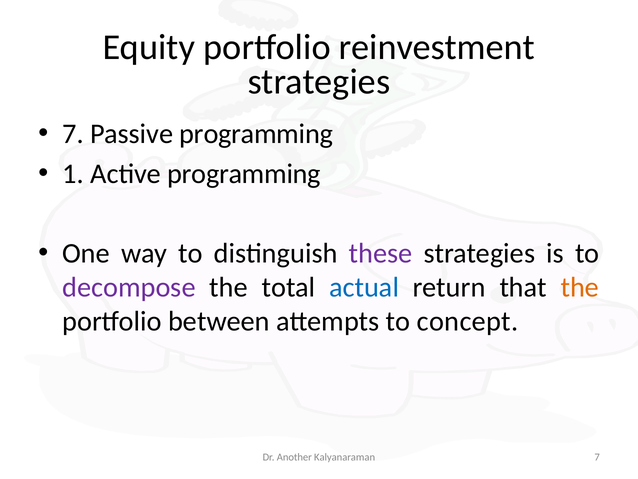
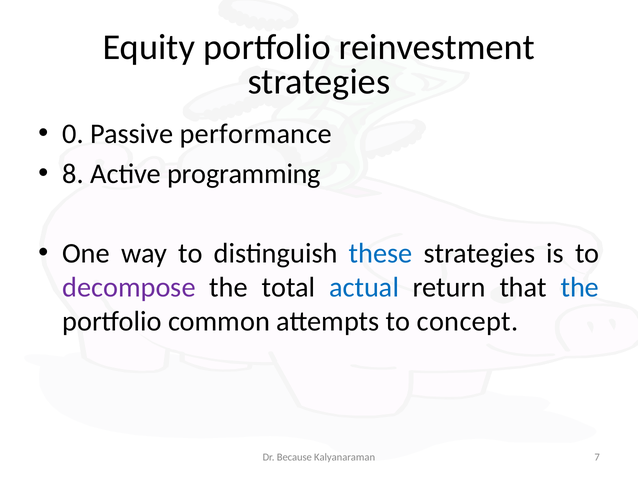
7: 7 -> 0 (73, 134)
Passive programming: programming -> performance (256, 134)
1: 1 -> 8 (73, 174)
these colour: purple -> blue (381, 253)
the colour: orange -> blue (580, 287)
between: between -> common (219, 321)
Another: Another -> Because (294, 457)
